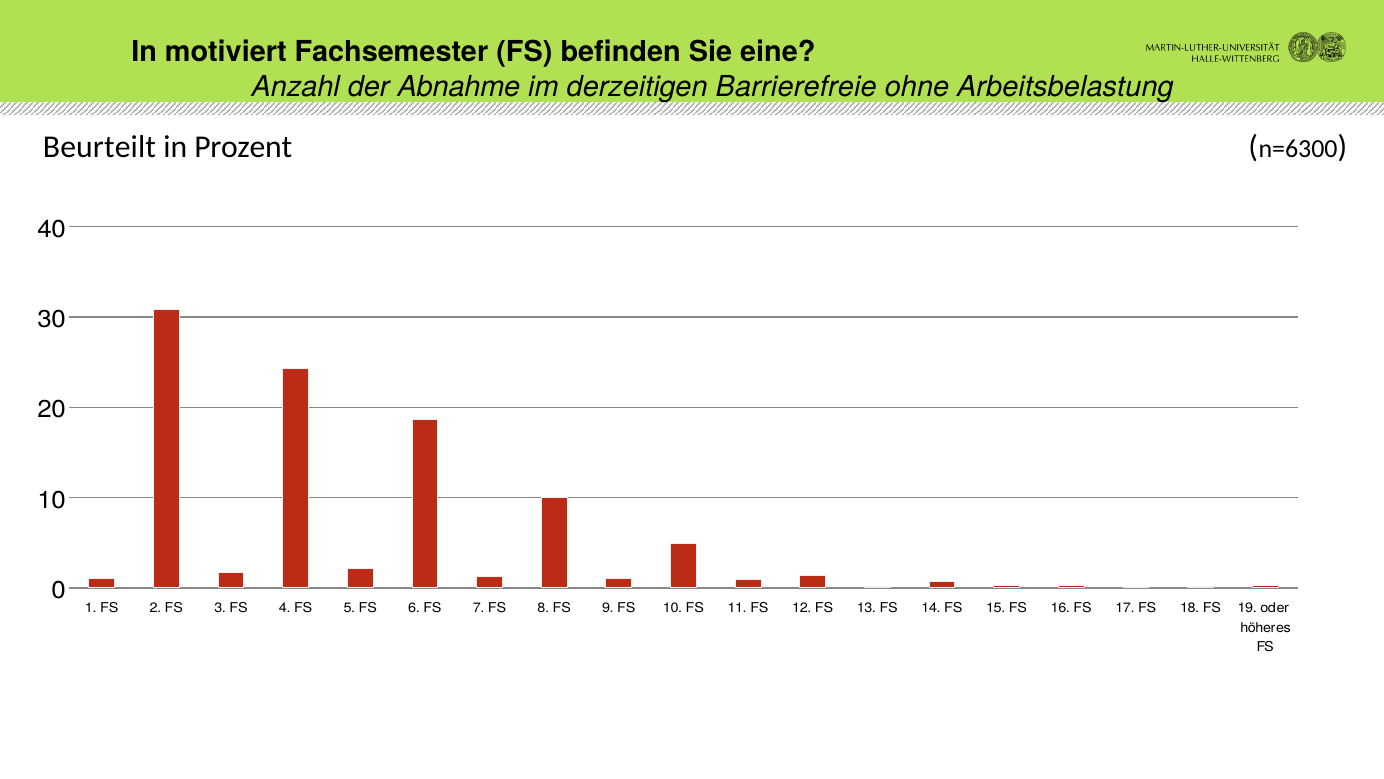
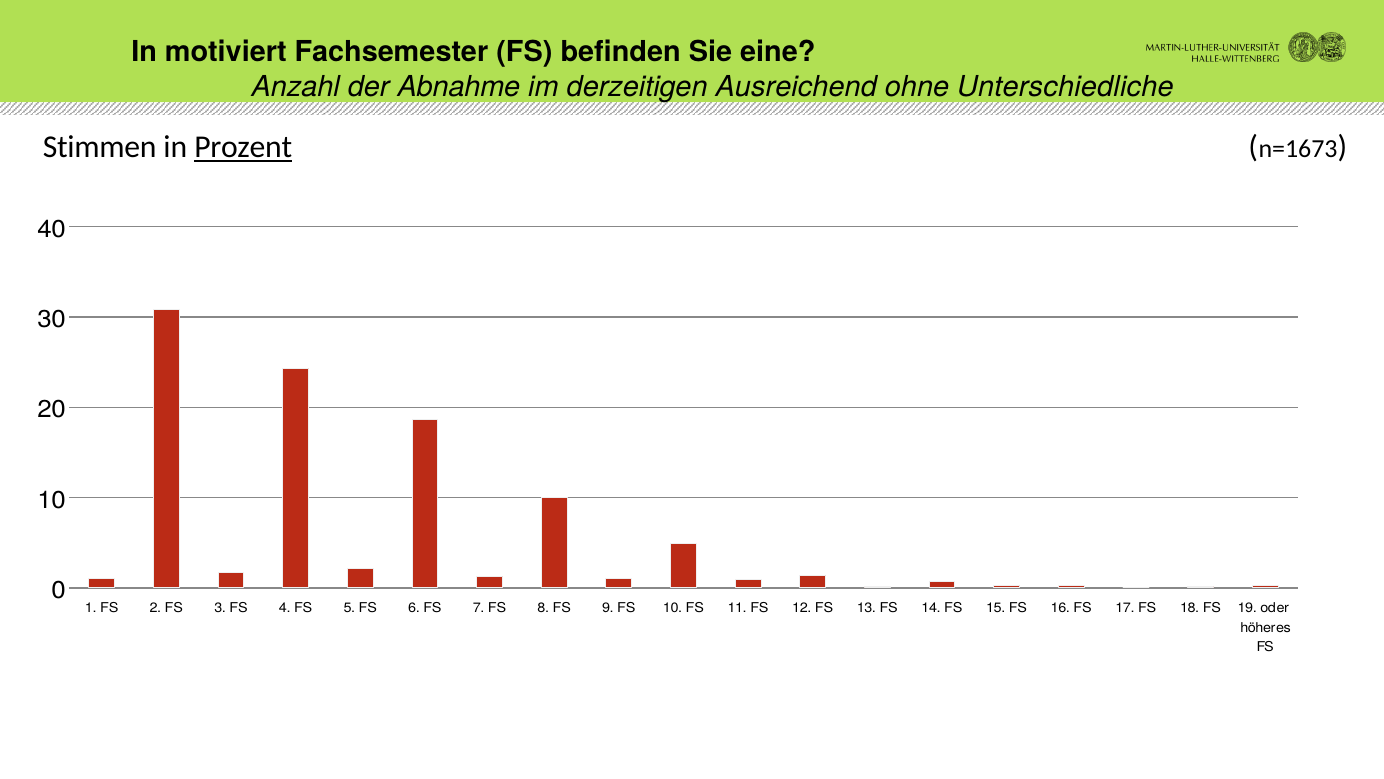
Barrierefreie: Barrierefreie -> Ausreichend (796, 87)
Arbeitsbelastung: Arbeitsbelastung -> Unterschiedliche (1065, 87)
Beurteilt: Beurteilt -> Stimmen (100, 147)
Prozent underline: none -> present (243, 147)
n=6300: n=6300 -> n=1673 (1298, 149)
